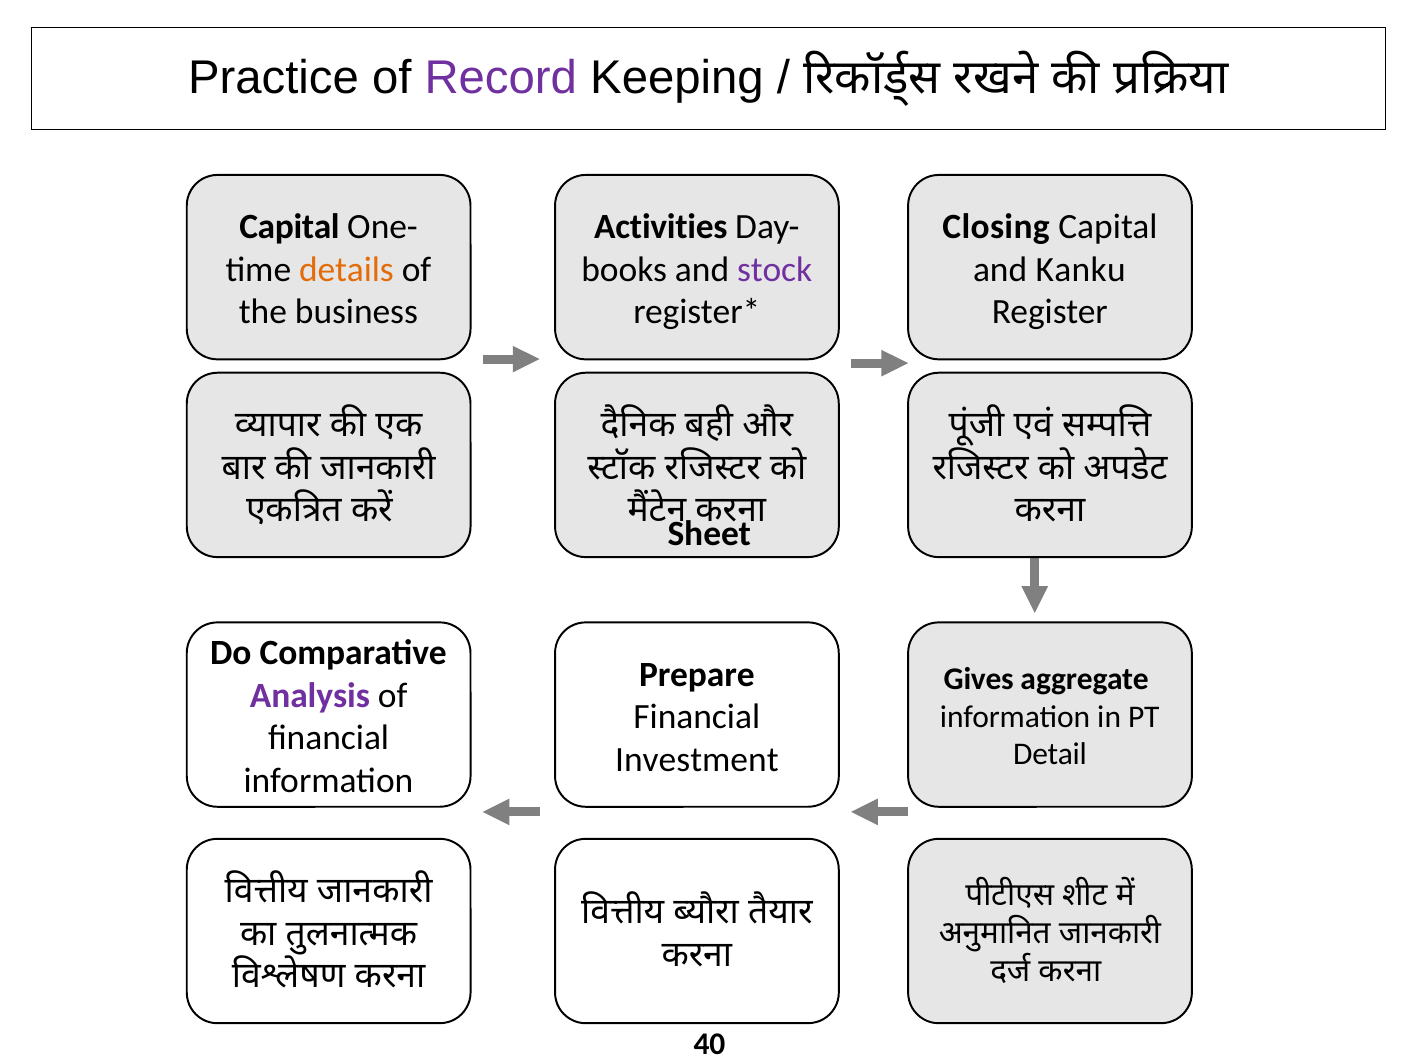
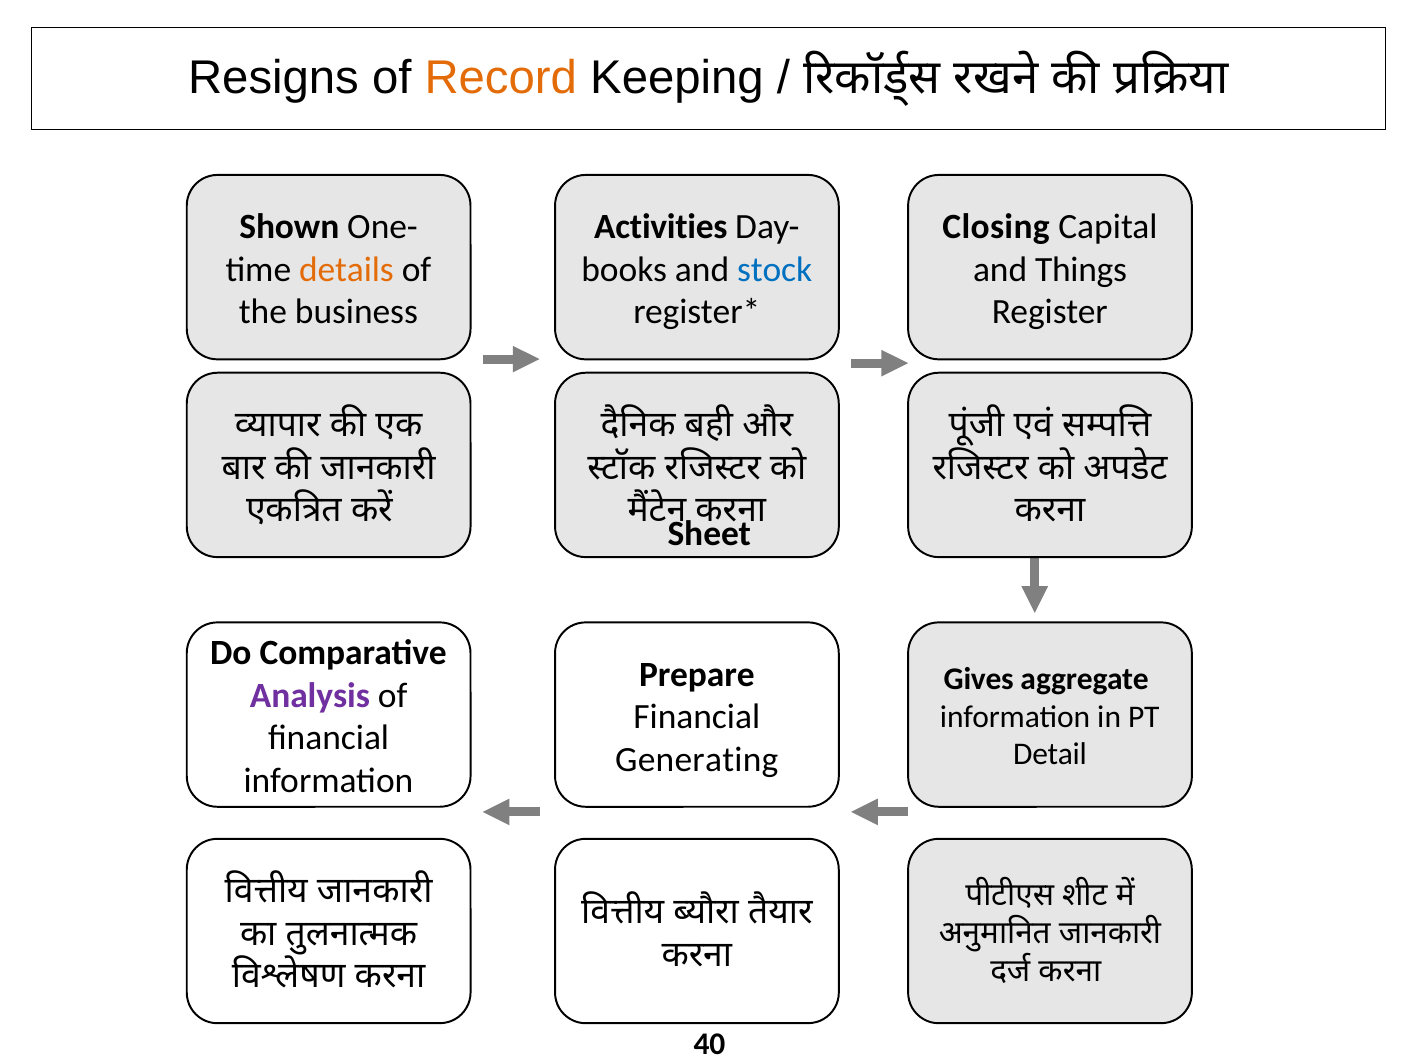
Practice: Practice -> Resigns (273, 78)
Record colour: purple -> orange (501, 78)
Capital: Capital -> Shown (289, 227)
stock colour: purple -> blue (775, 270)
Kanku: Kanku -> Things (1081, 270)
Investment: Investment -> Generating (697, 760)
